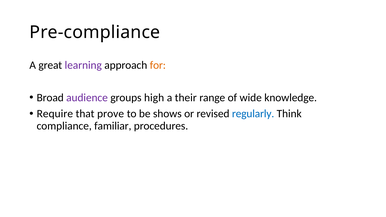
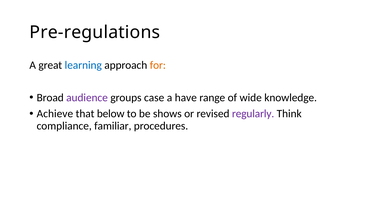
Pre-compliance: Pre-compliance -> Pre-regulations (95, 32)
learning colour: purple -> blue (83, 65)
high: high -> case (154, 98)
their: their -> have (186, 98)
Require: Require -> Achieve (55, 114)
prove: prove -> below (111, 114)
regularly colour: blue -> purple (253, 114)
